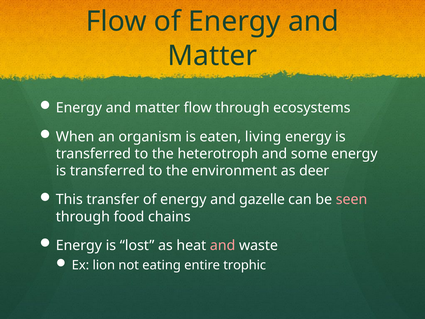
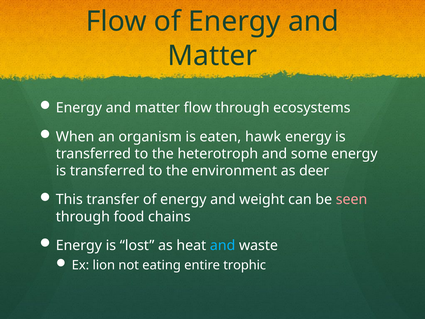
living: living -> hawk (263, 137)
gazelle: gazelle -> weight (262, 199)
and colour: pink -> light blue (223, 245)
